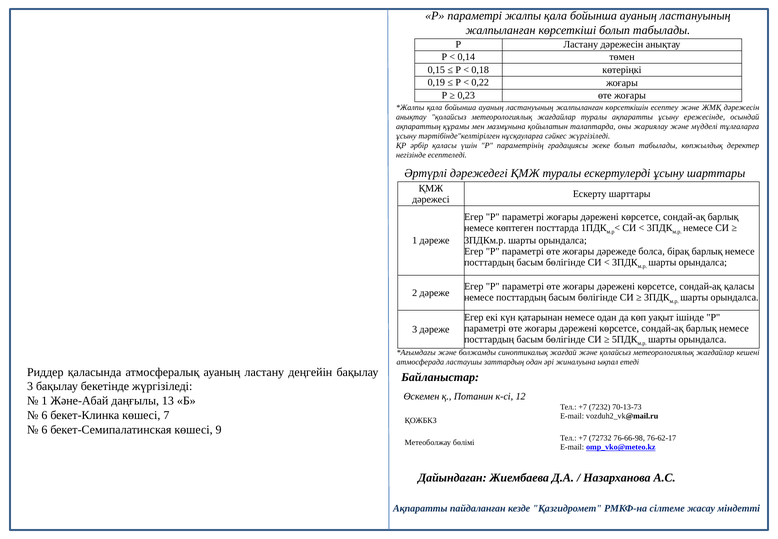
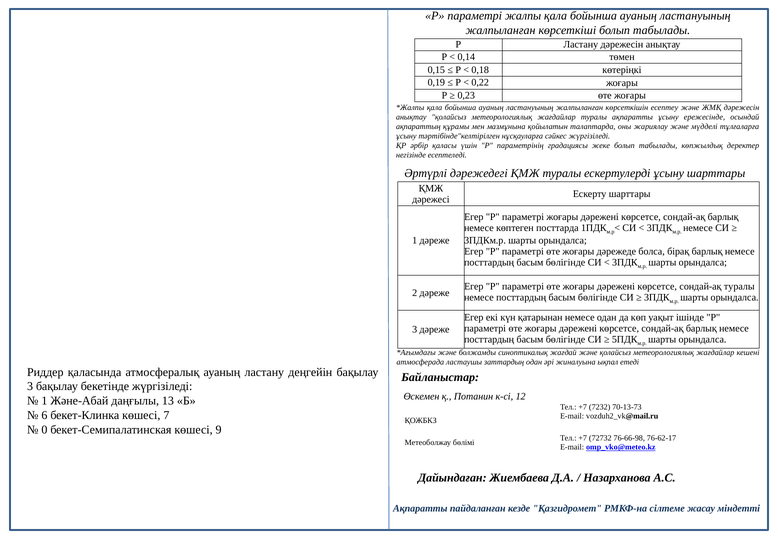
сондай-ақ қаласы: қаласы -> туралы (739, 286)
6: 6 -> 0 (44, 429)
